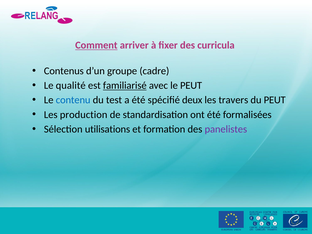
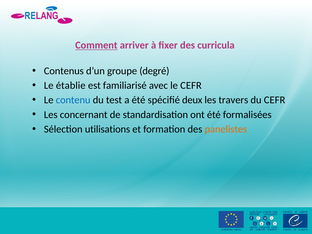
cadre: cadre -> degré (154, 71)
qualité: qualité -> établie (71, 85)
familiarisé underline: present -> none (125, 85)
le PEUT: PEUT -> CEFR (191, 85)
du PEUT: PEUT -> CEFR (275, 100)
production: production -> concernant (84, 115)
panelistes colour: purple -> orange (226, 129)
